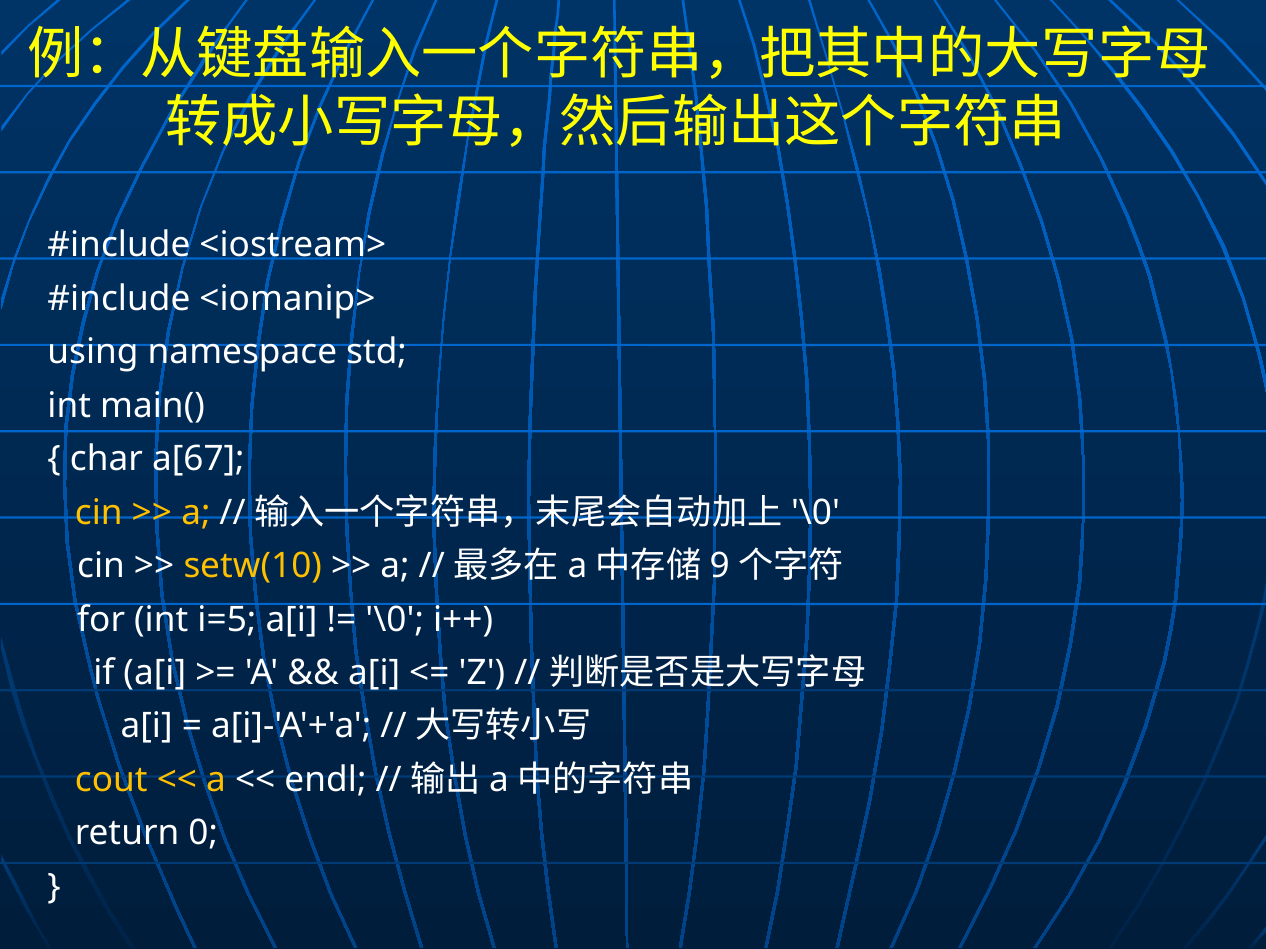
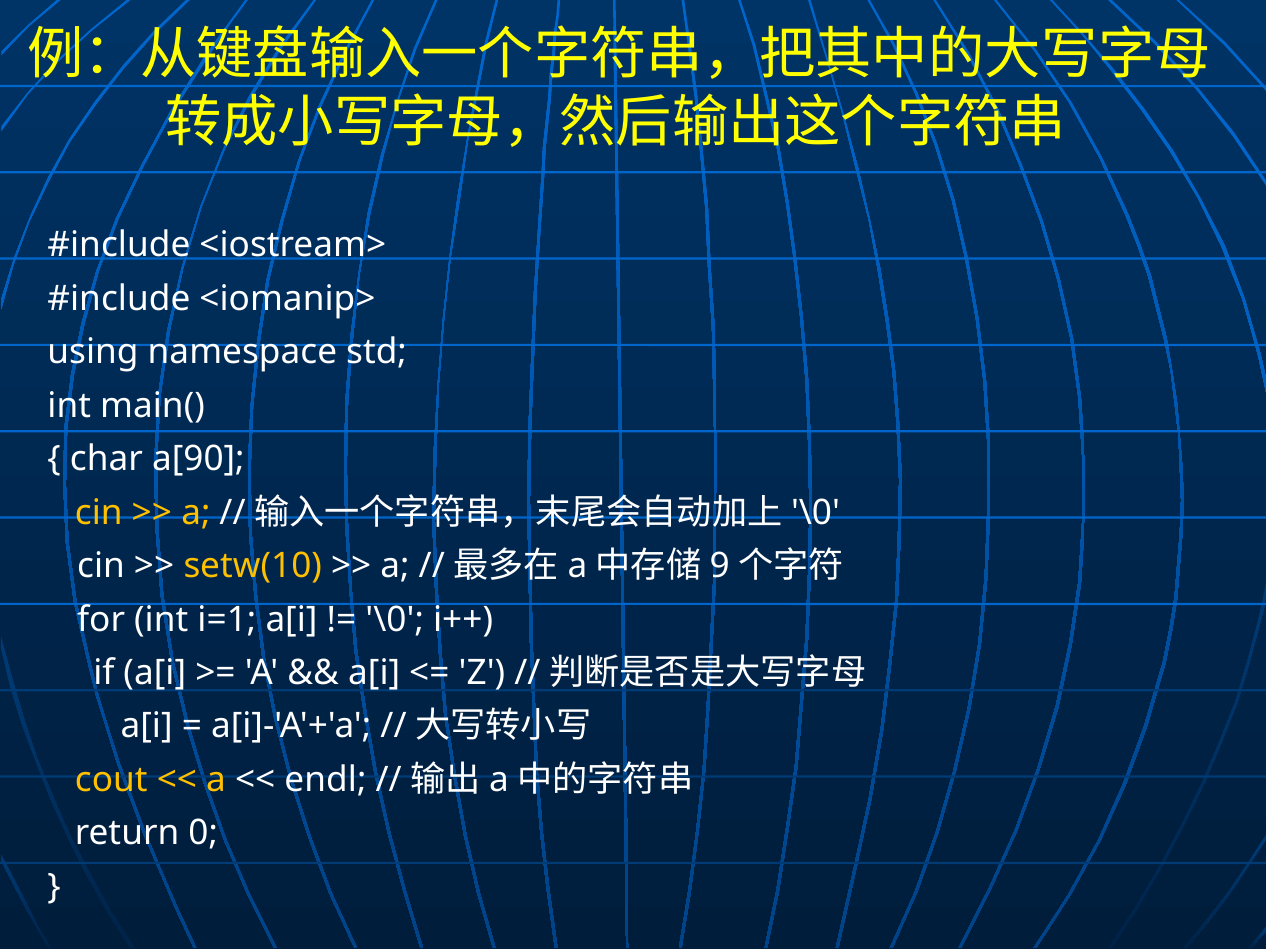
a[67: a[67 -> a[90 (198, 459)
i=5: i=5 -> i=1 (227, 620)
